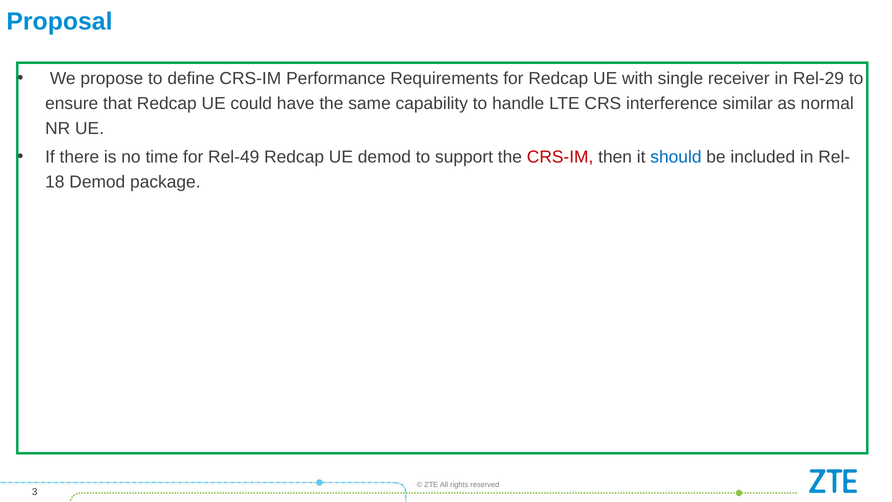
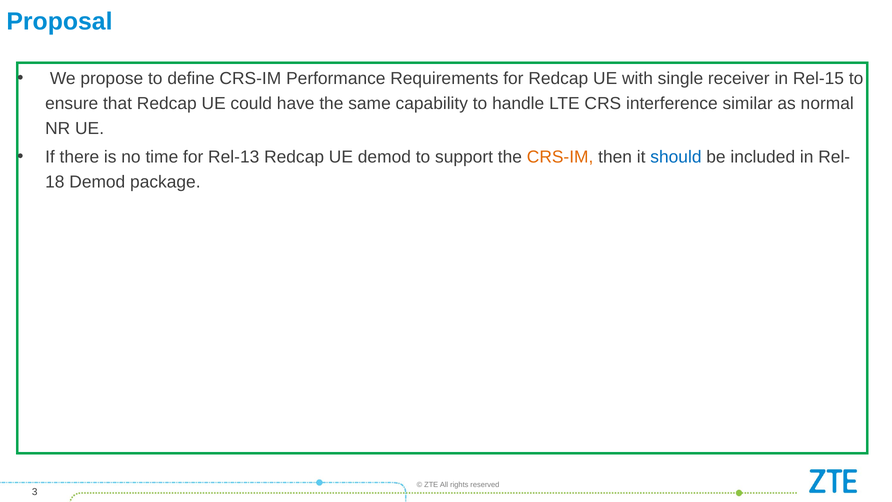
Rel-29: Rel-29 -> Rel-15 (818, 78)
Rel-49: Rel-49 -> Rel-13 (234, 157)
CRS-IM colour: red -> orange (560, 157)
